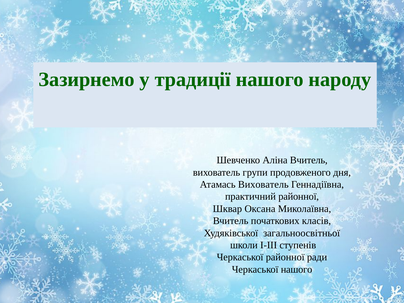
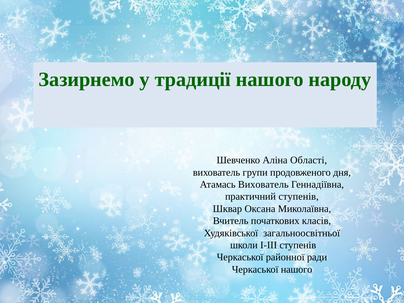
Аліна Вчитель: Вчитель -> Області (309, 160)
практичний районної: районної -> ступенів (299, 197)
